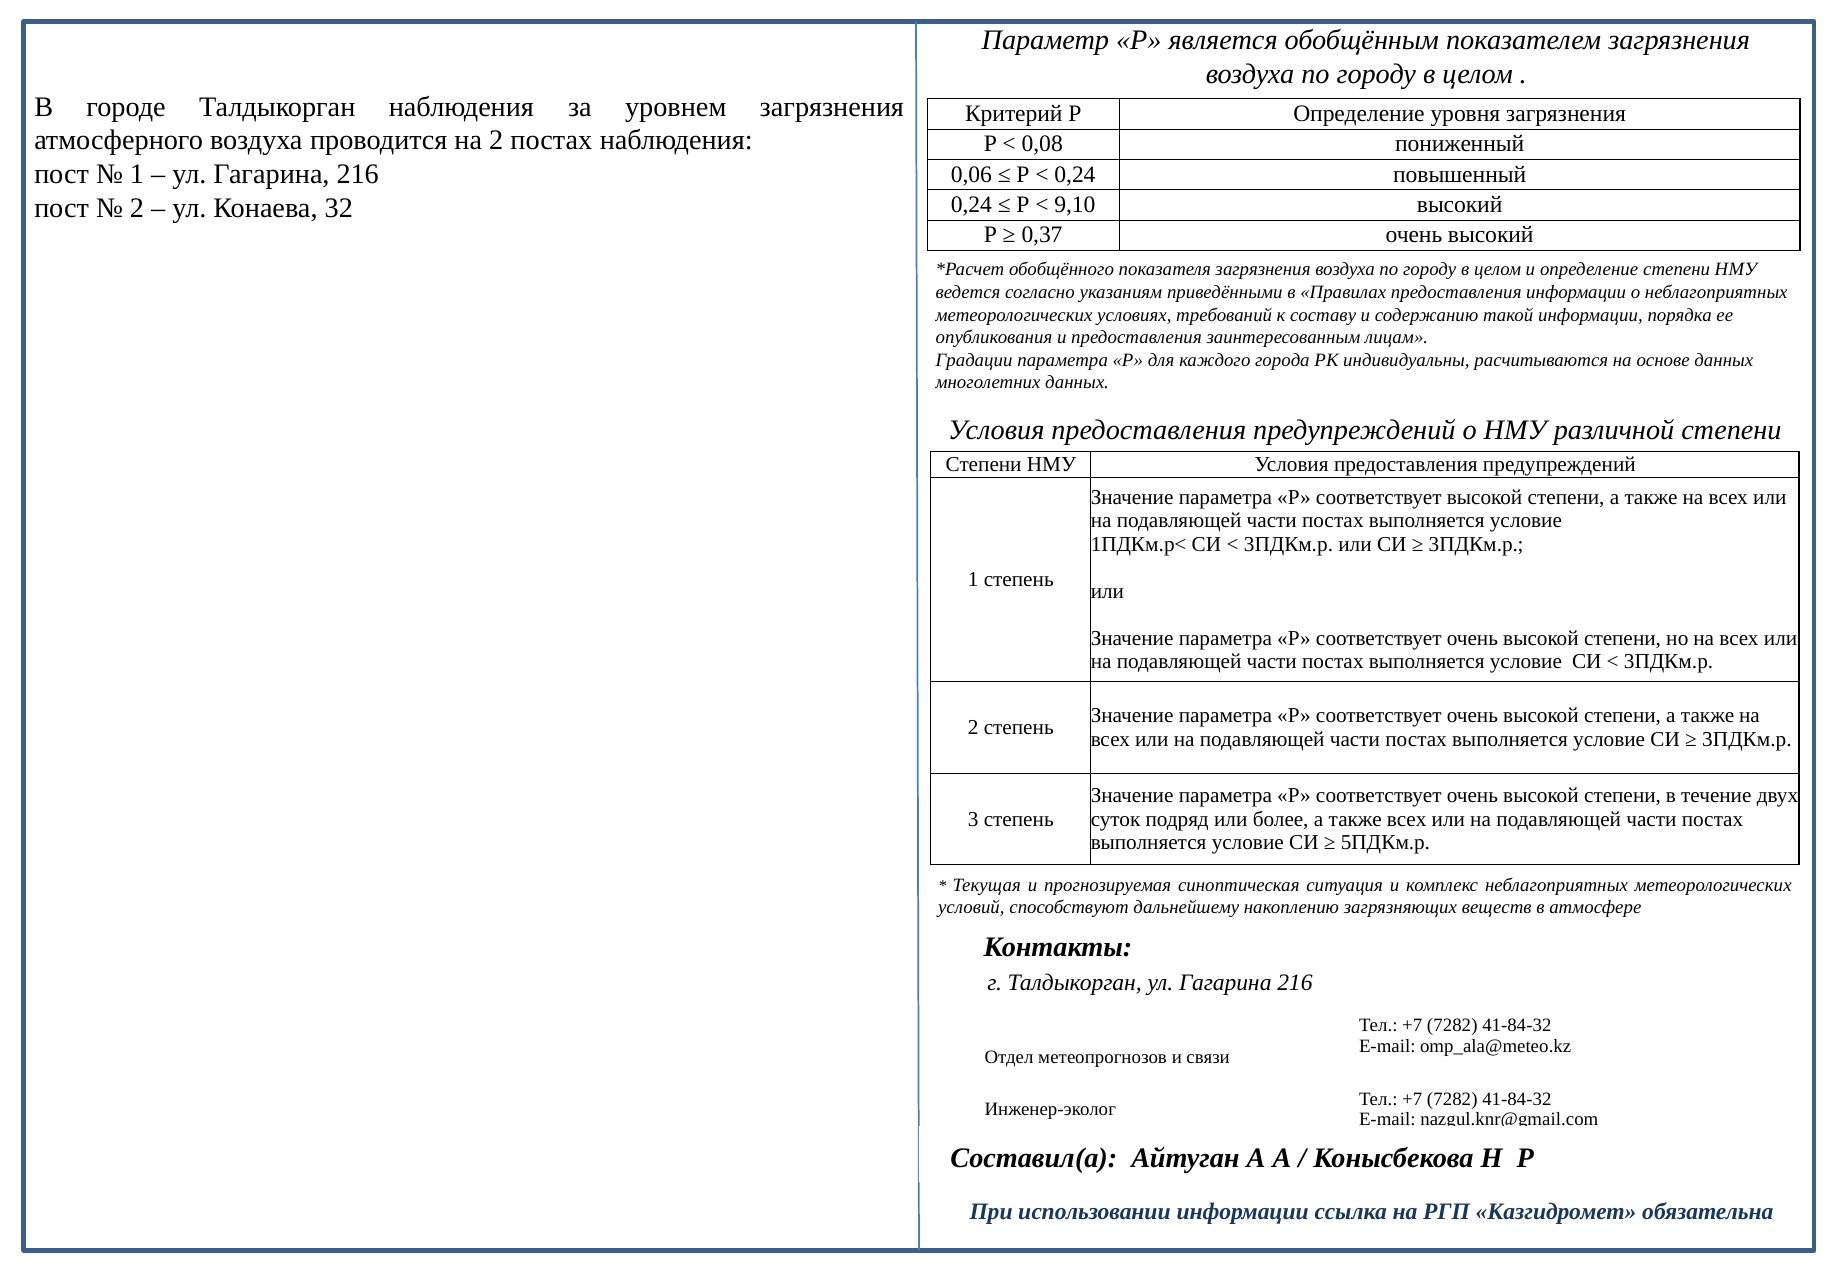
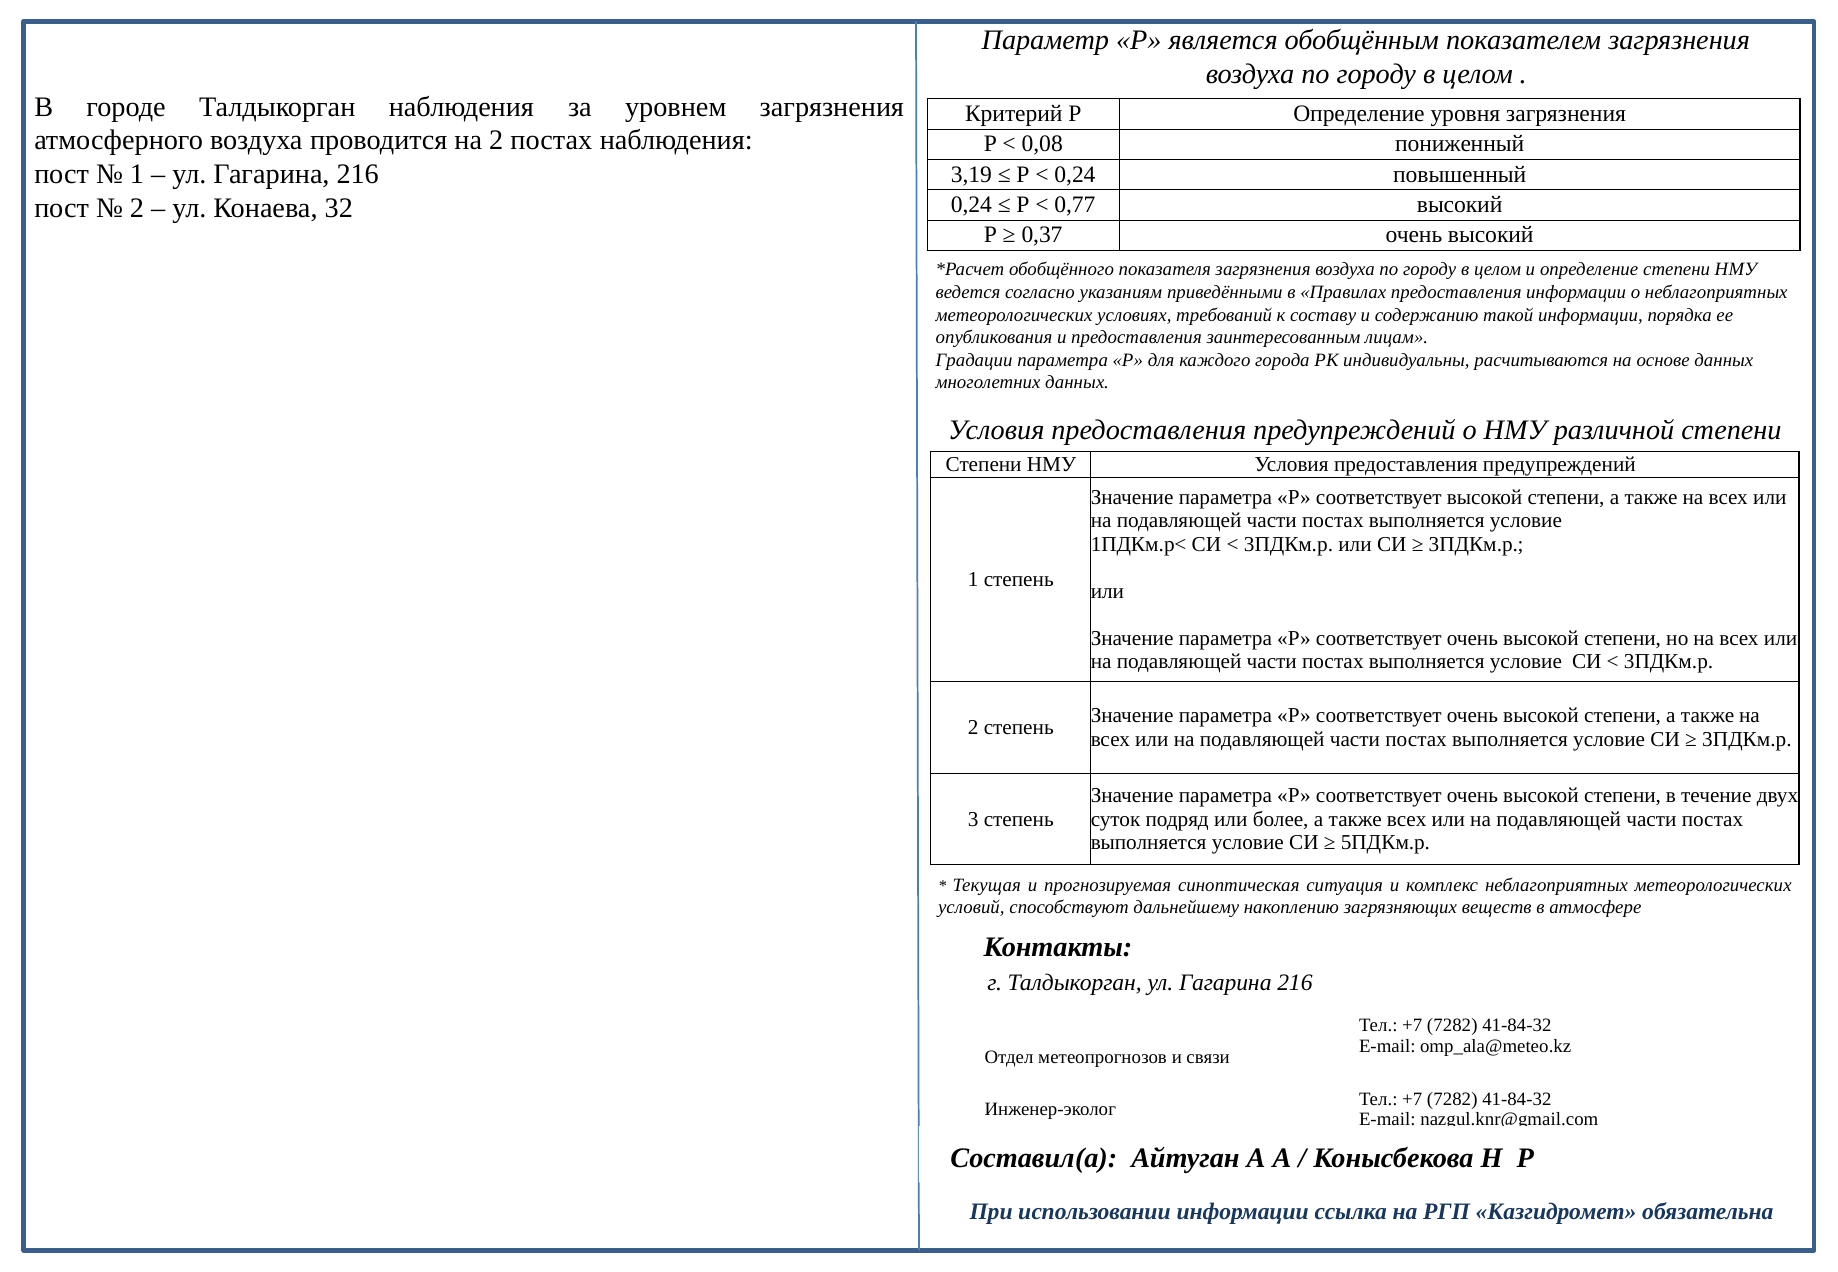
0,06: 0,06 -> 3,19 (971, 174)
9,10: 9,10 -> 0,77 (1075, 205)
